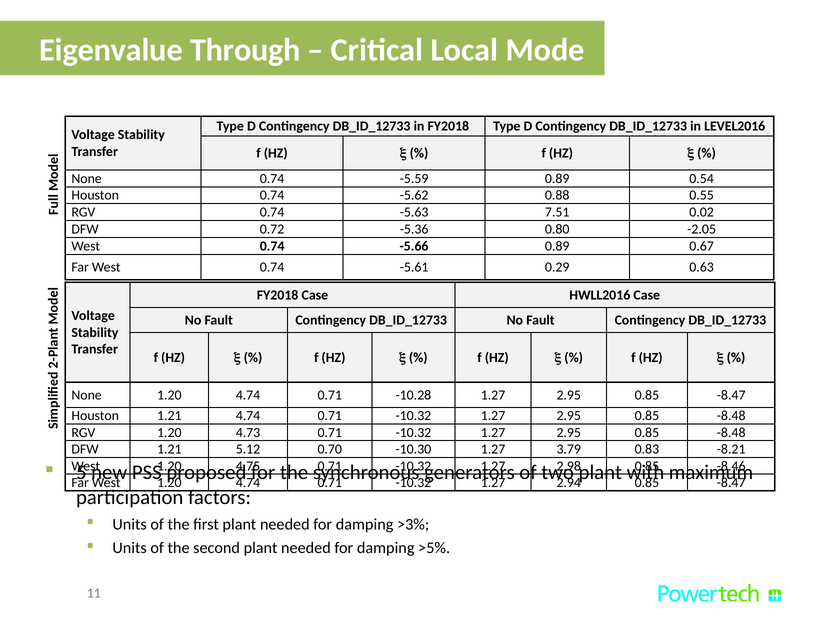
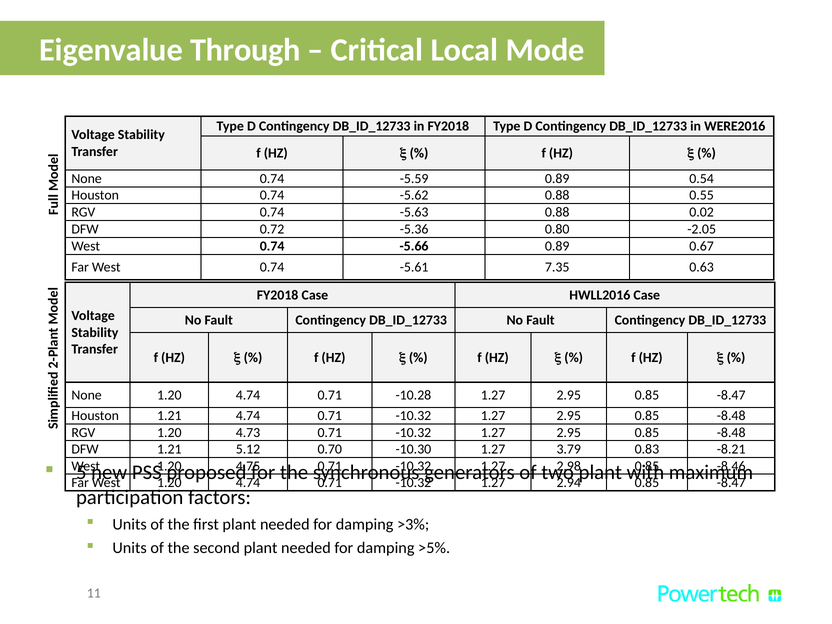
LEVEL2016: LEVEL2016 -> WERE2016 (735, 126)
-5.63 7.51: 7.51 -> 0.88 (557, 212)
0.29: 0.29 -> 7.35 (557, 267)
